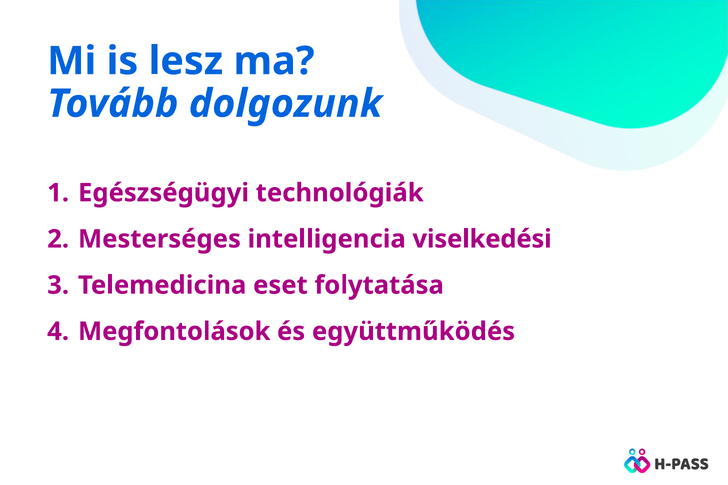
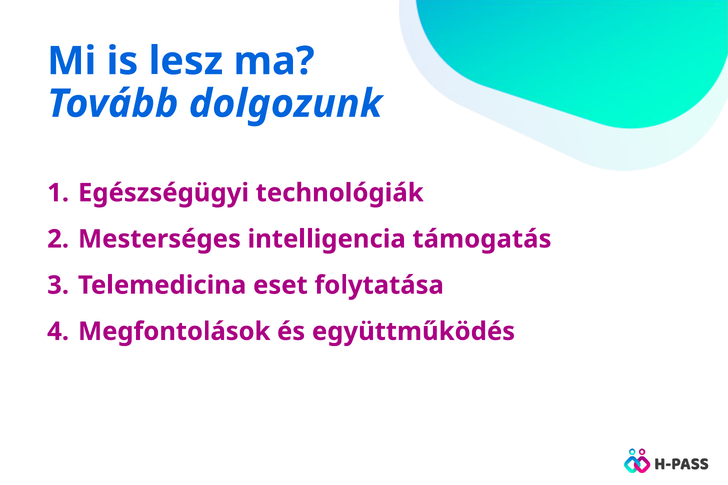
viselkedési: viselkedési -> támogatás (482, 239)
